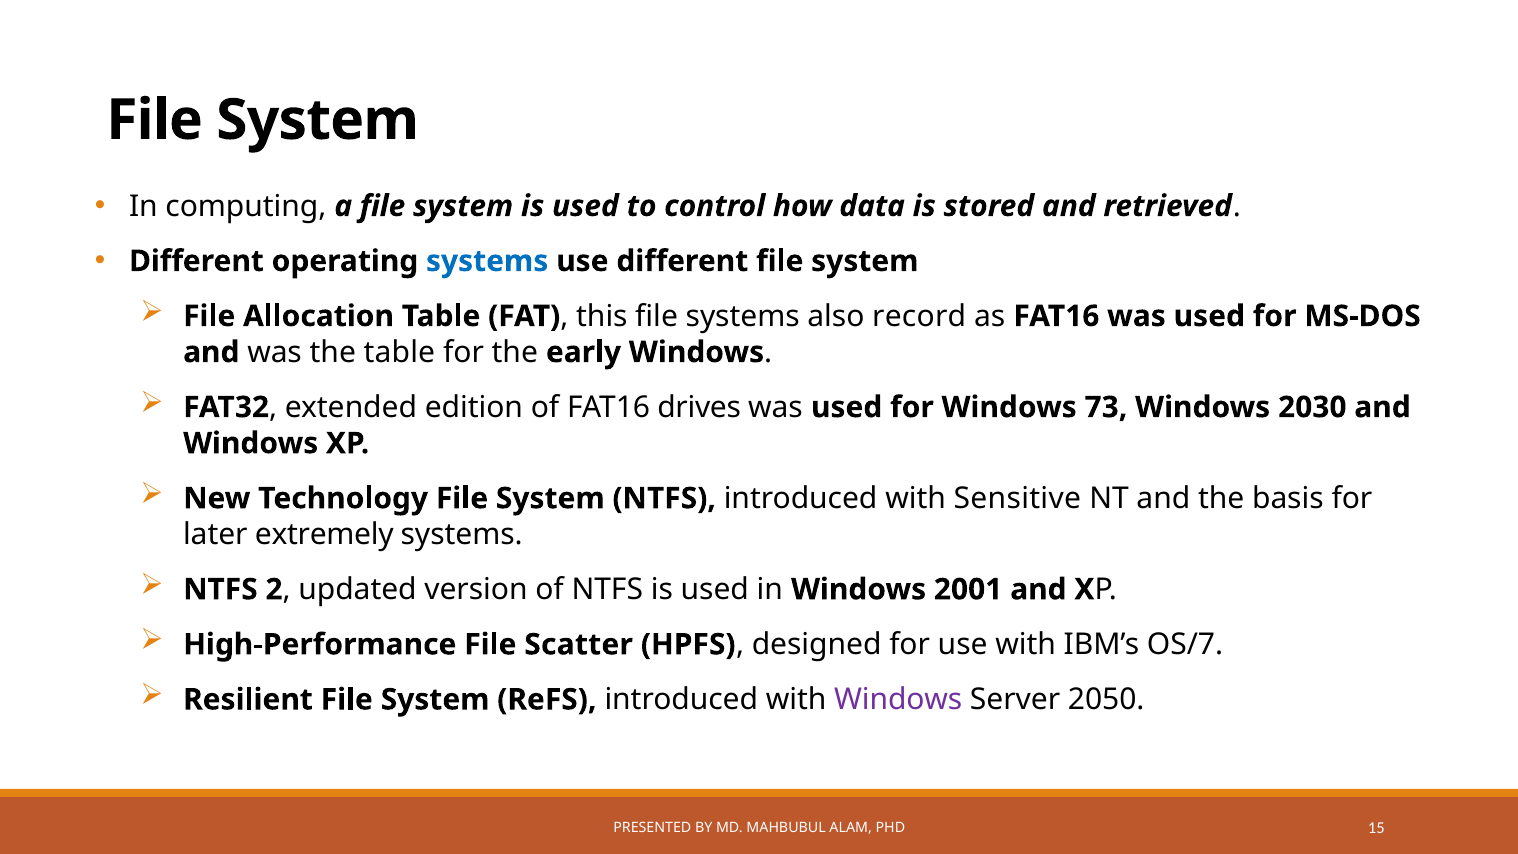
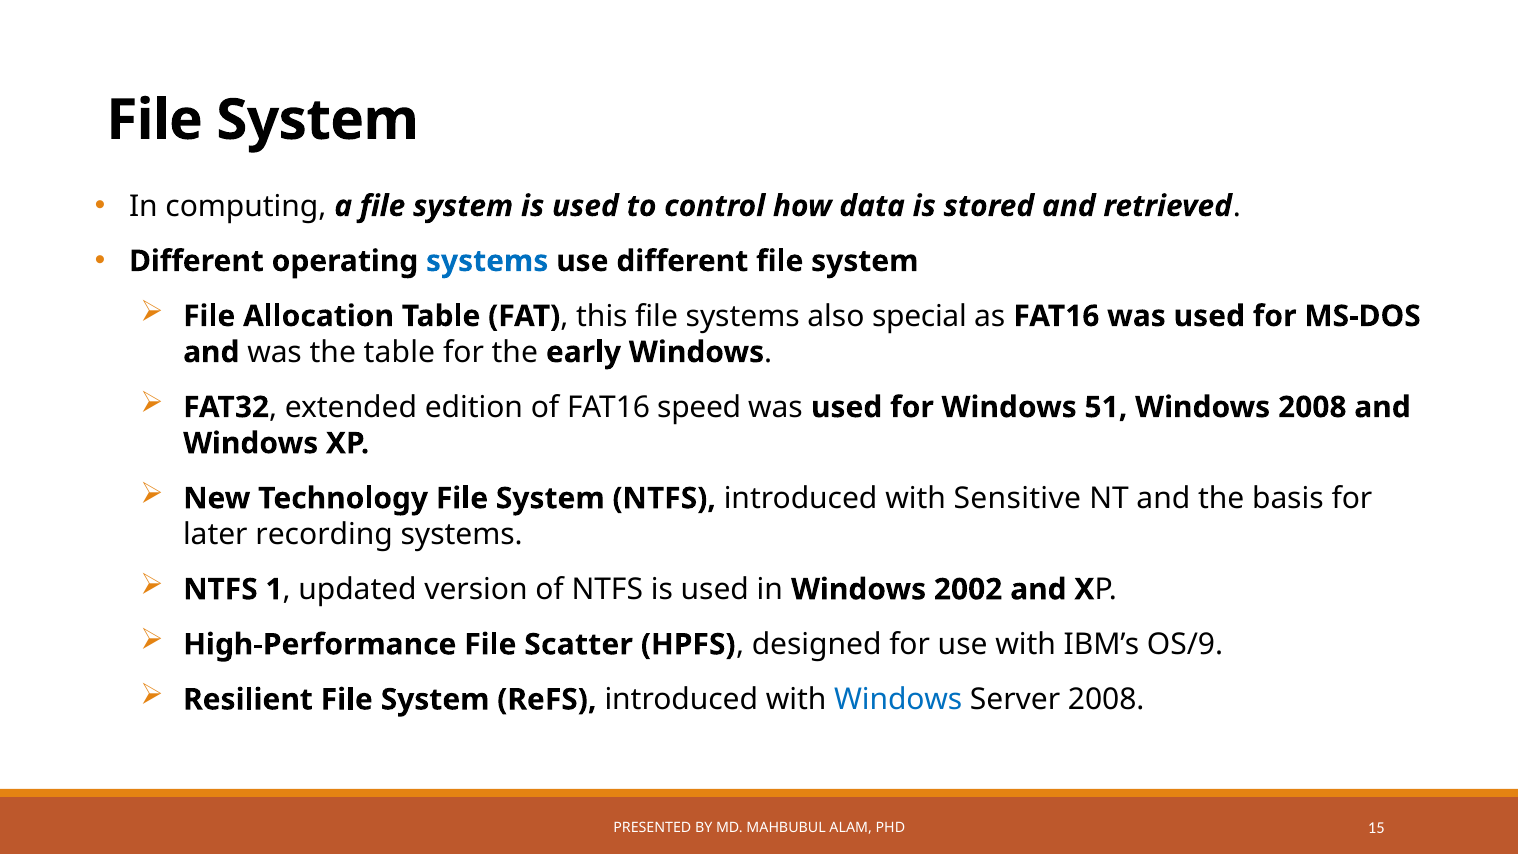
record: record -> special (919, 316)
drives: drives -> speed (699, 407)
73: 73 -> 51 (1106, 407)
Windows 2030: 2030 -> 2008 (1312, 407)
extremely: extremely -> recording (324, 534)
2: 2 -> 1 (274, 589)
2001: 2001 -> 2002 (968, 589)
OS/7: OS/7 -> OS/9 (1185, 644)
Windows colour: purple -> blue (898, 699)
Server 2050: 2050 -> 2008 (1106, 699)
